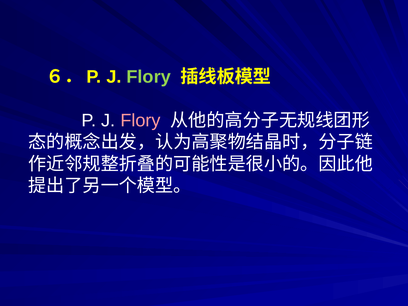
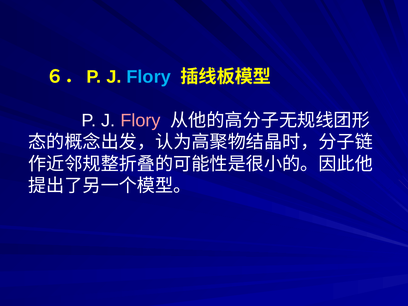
Flory colour: light green -> light blue (149, 77)
